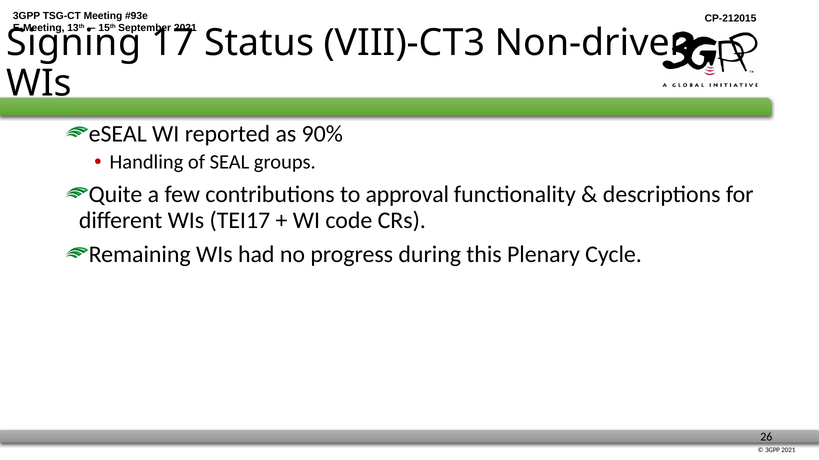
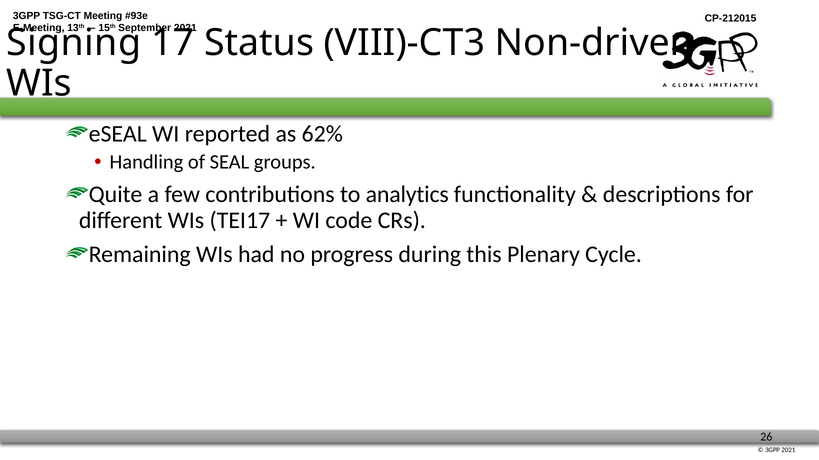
90%: 90% -> 62% (322, 134)
approval: approval -> analytics (407, 195)
